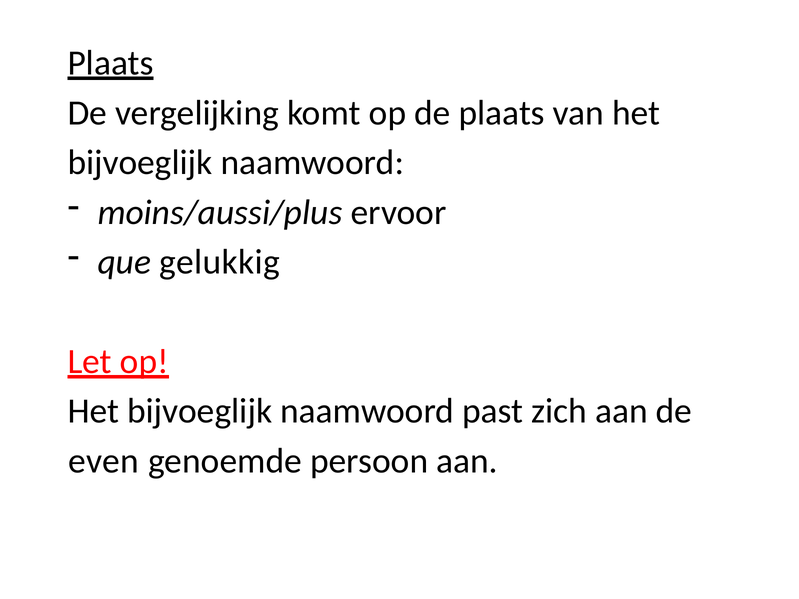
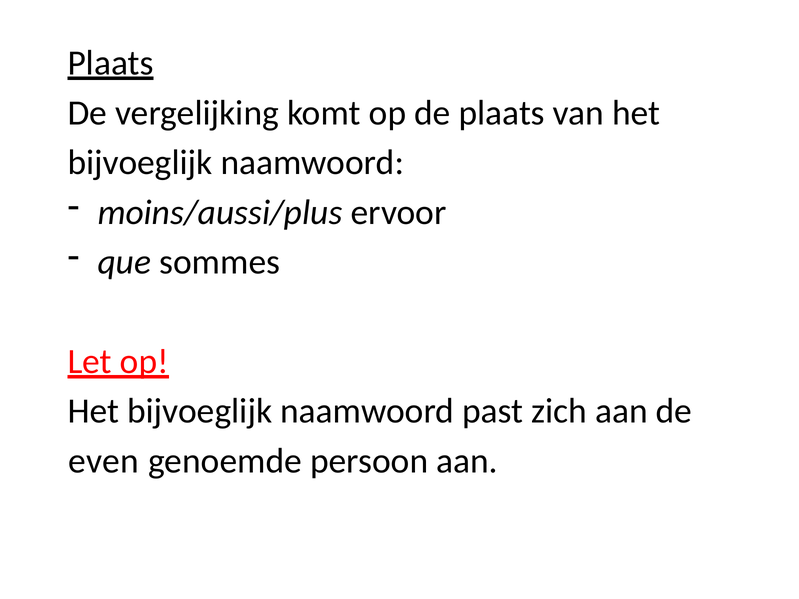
gelukkig: gelukkig -> sommes (220, 262)
